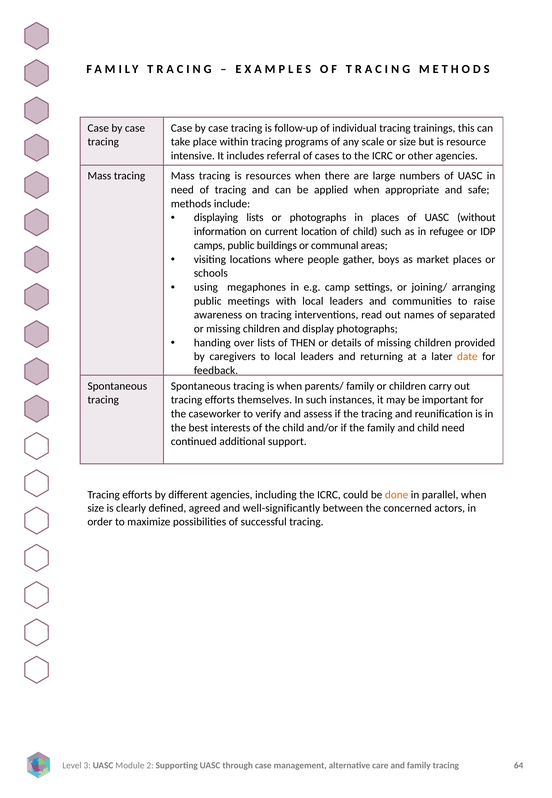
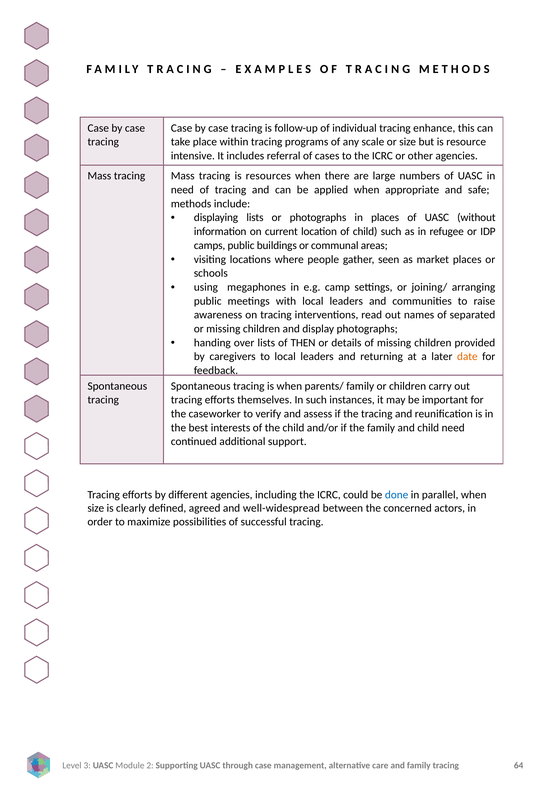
trainings: trainings -> enhance (434, 128)
boys: boys -> seen (389, 259)
done colour: orange -> blue (397, 494)
well-significantly: well-significantly -> well-widespread (281, 508)
